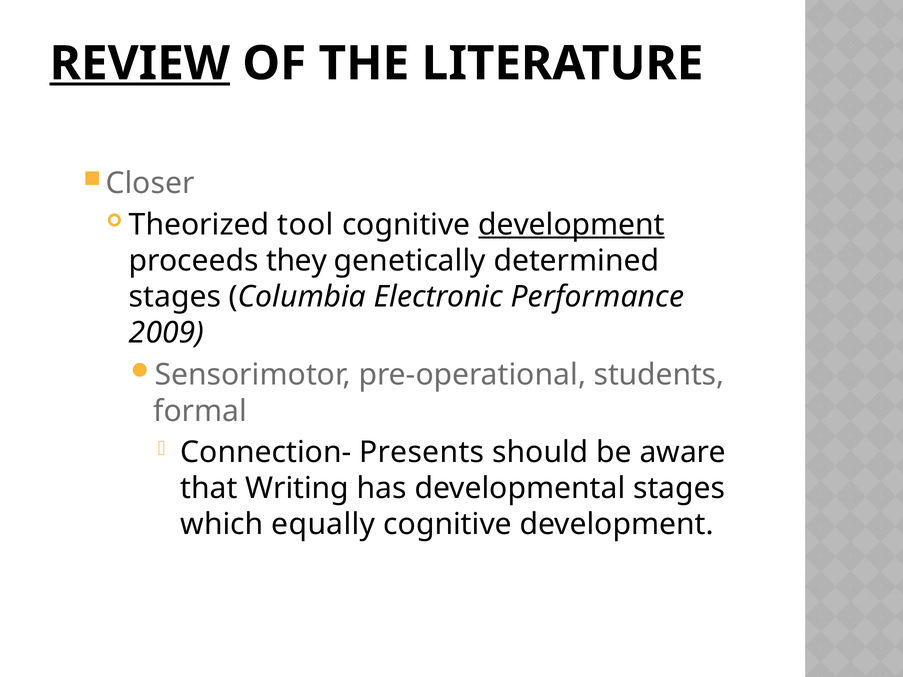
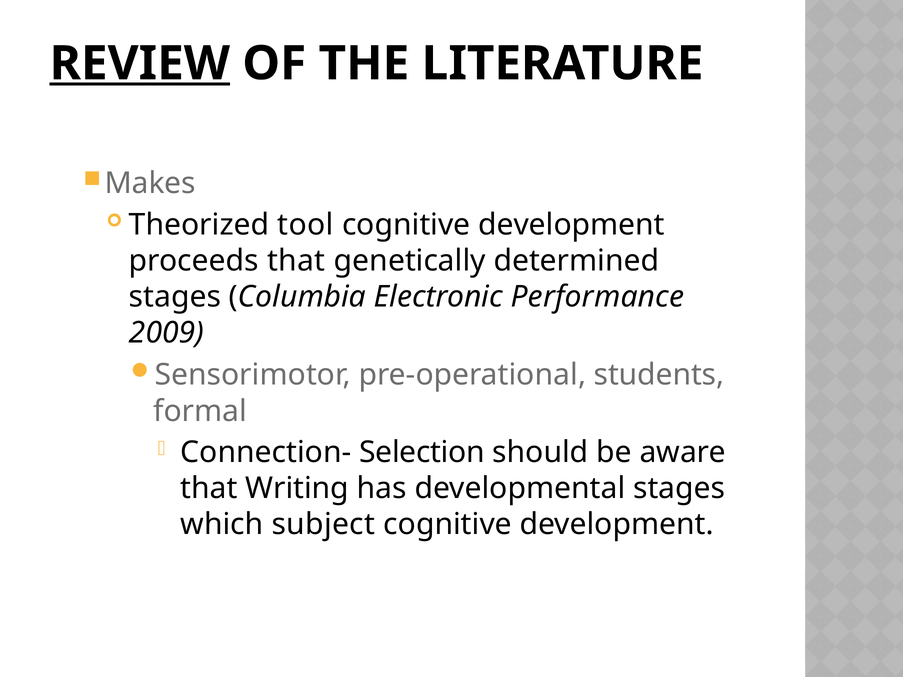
Closer: Closer -> Makes (150, 184)
development underline: present -> none (571, 225)
proceeds they: they -> that (296, 261)
Presents: Presents -> Selection (422, 452)
equally: equally -> subject (323, 525)
